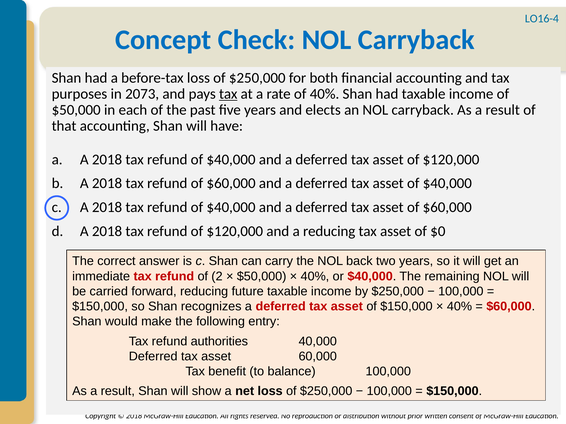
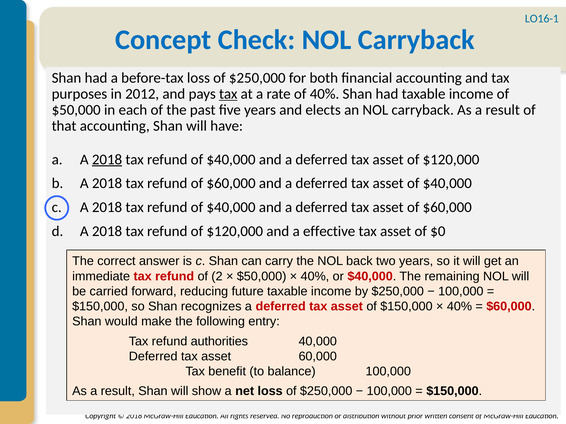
LO16-4: LO16-4 -> LO16-1 (542, 19)
2073: 2073 -> 2012 (142, 94)
2018 underline: none -> present (107, 160)
a reducing: reducing -> effective (329, 232)
